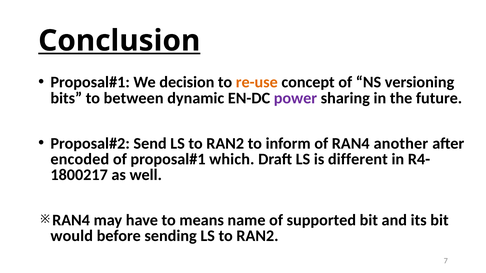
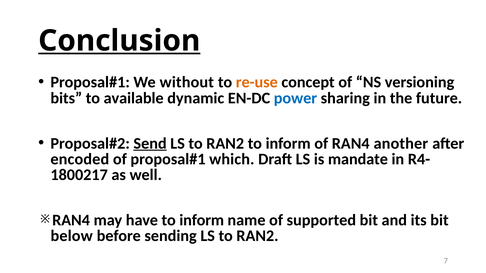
decision: decision -> without (187, 82)
between: between -> available (134, 98)
power colour: purple -> blue (295, 98)
Send underline: none -> present (150, 144)
different: different -> mandate (358, 159)
have to means: means -> inform (202, 220)
would: would -> below (72, 236)
